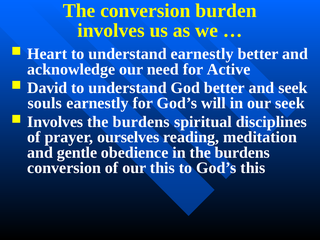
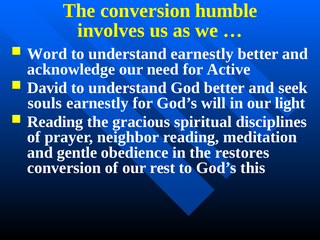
burden: burden -> humble (226, 11)
Heart: Heart -> Word (47, 54)
our seek: seek -> light (290, 103)
Involves: Involves -> Reading (55, 122)
burdens: burdens -> gracious (141, 122)
ourselves: ourselves -> neighbor (128, 137)
in the burdens: burdens -> restores (242, 152)
our this: this -> rest (162, 168)
